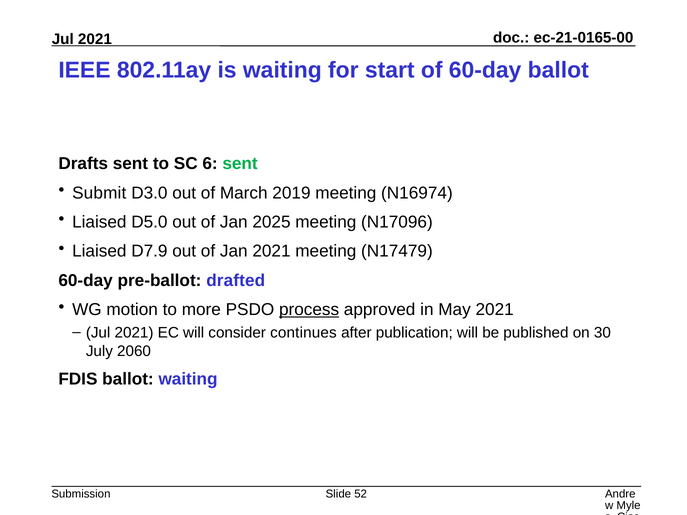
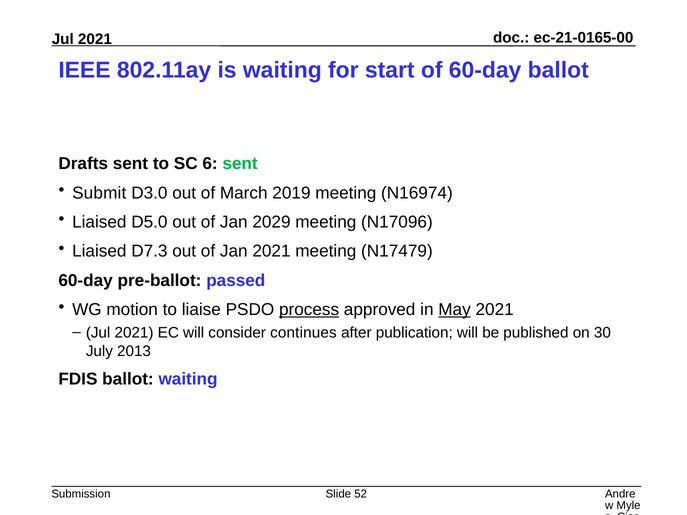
2025: 2025 -> 2029 (271, 222)
D7.9: D7.9 -> D7.3 (149, 251)
drafted: drafted -> passed (236, 281)
more: more -> liaise (201, 310)
May underline: none -> present (455, 310)
2060: 2060 -> 2013 (134, 351)
